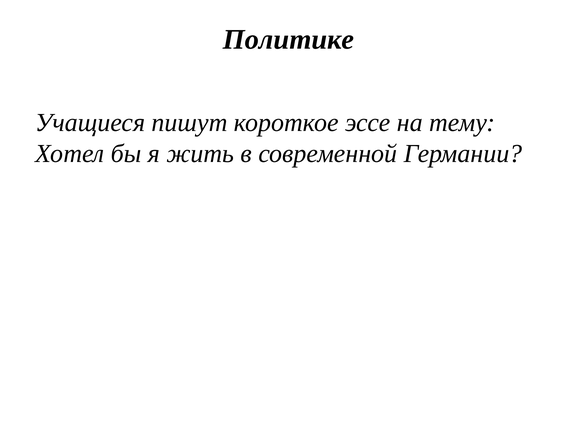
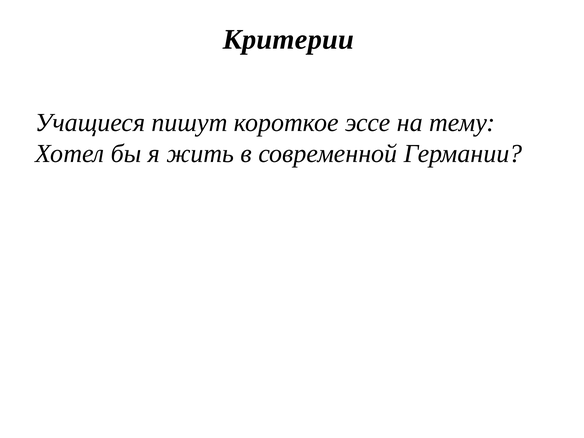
Политике: Политике -> Критерии (288, 39)
